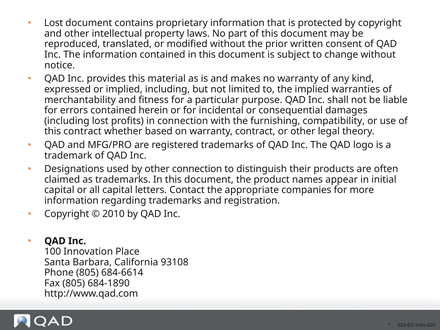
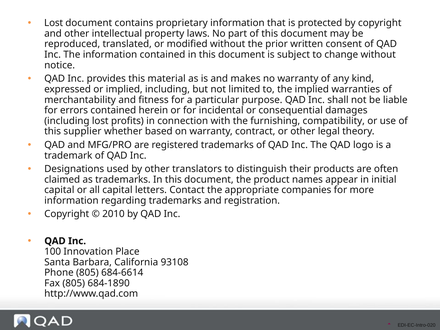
this contract: contract -> supplier (82, 131)
other connection: connection -> translators (197, 169)
